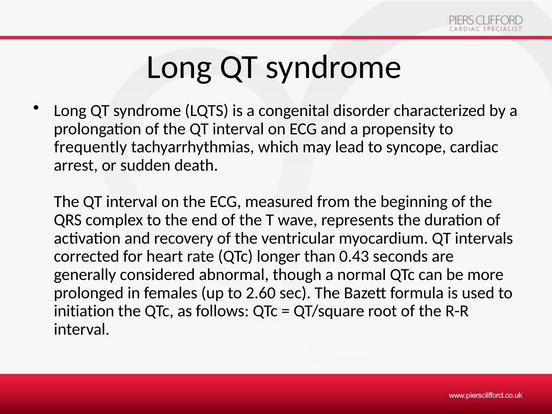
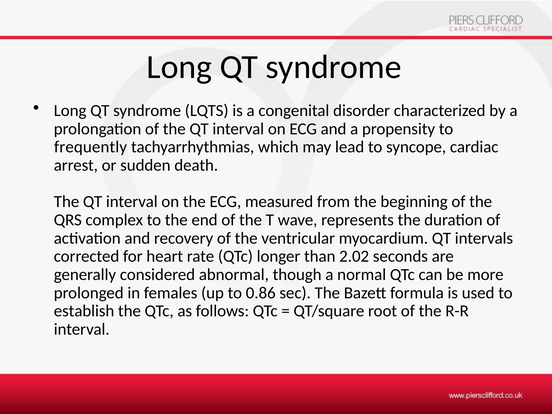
0.43: 0.43 -> 2.02 (354, 256)
2.60: 2.60 -> 0.86 (261, 293)
initiation: initiation -> establish (84, 311)
